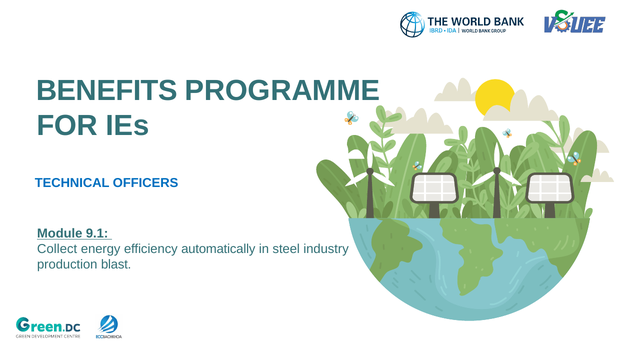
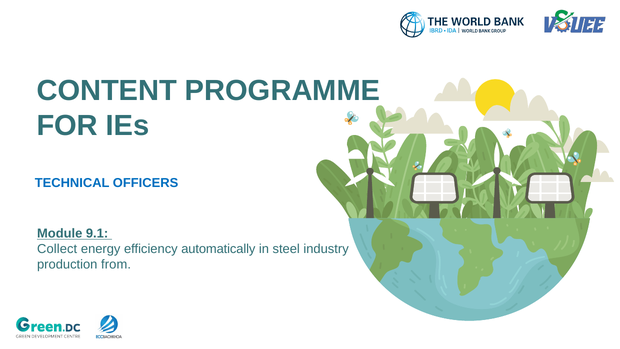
BENEFITS: BENEFITS -> CONTENT (107, 91)
blast: blast -> from (116, 264)
